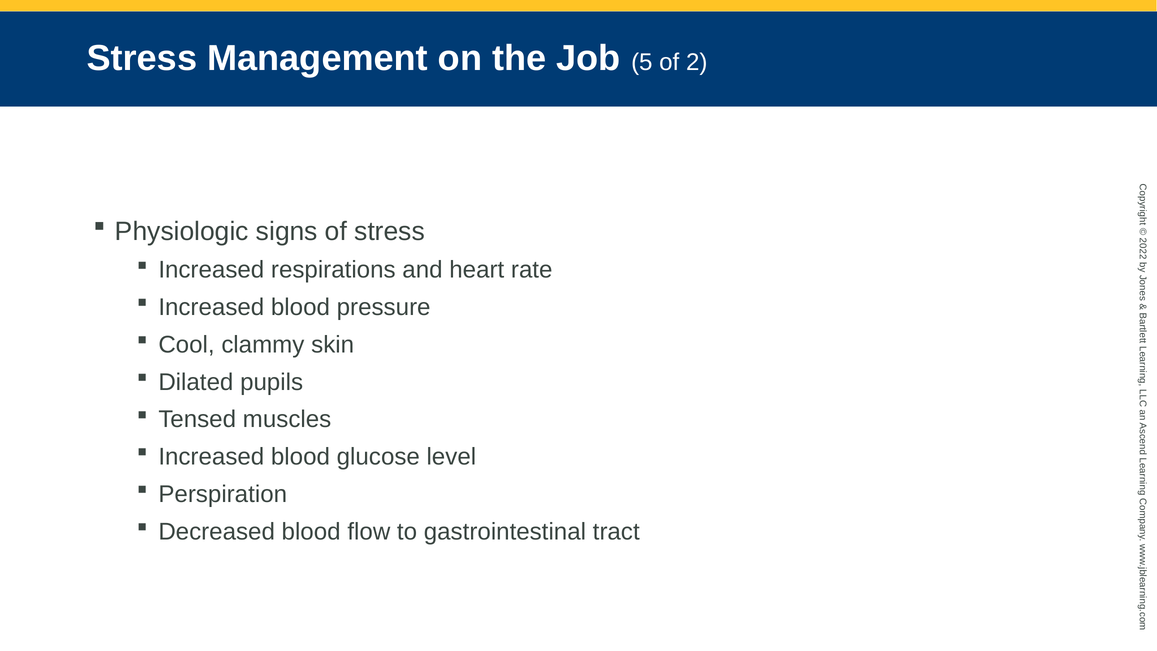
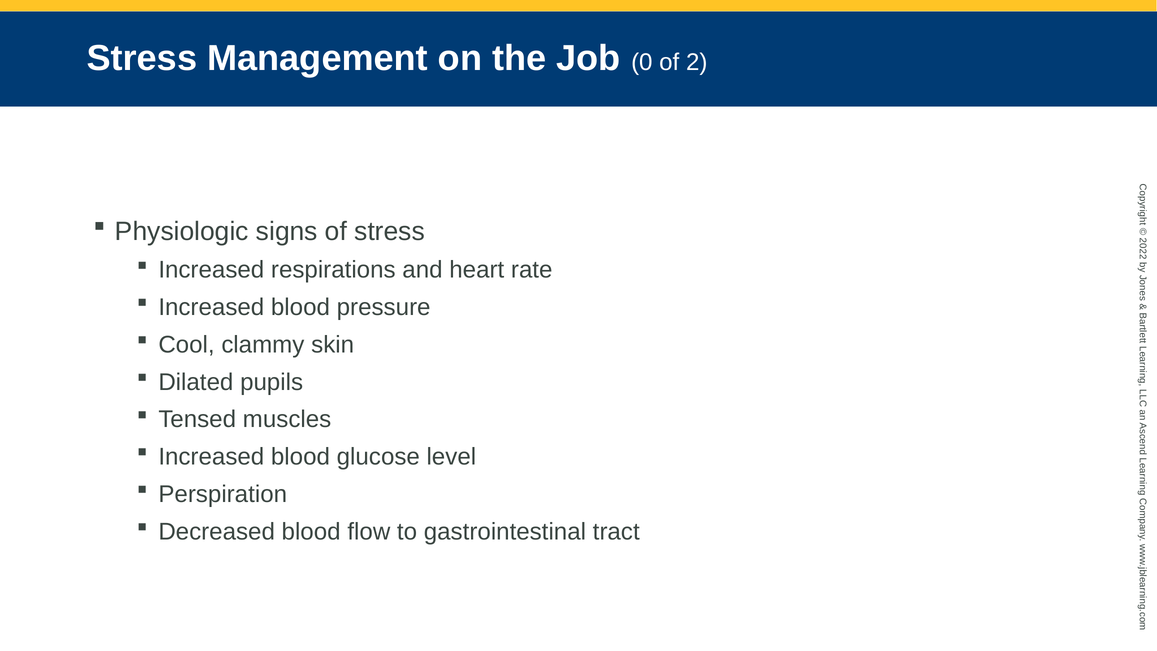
Job 5: 5 -> 0 (642, 62)
